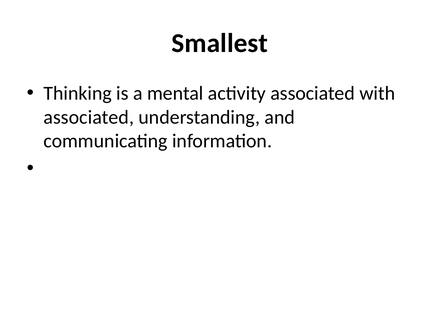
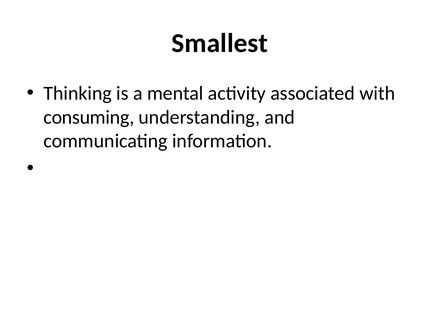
associated: associated -> consuming (89, 117)
